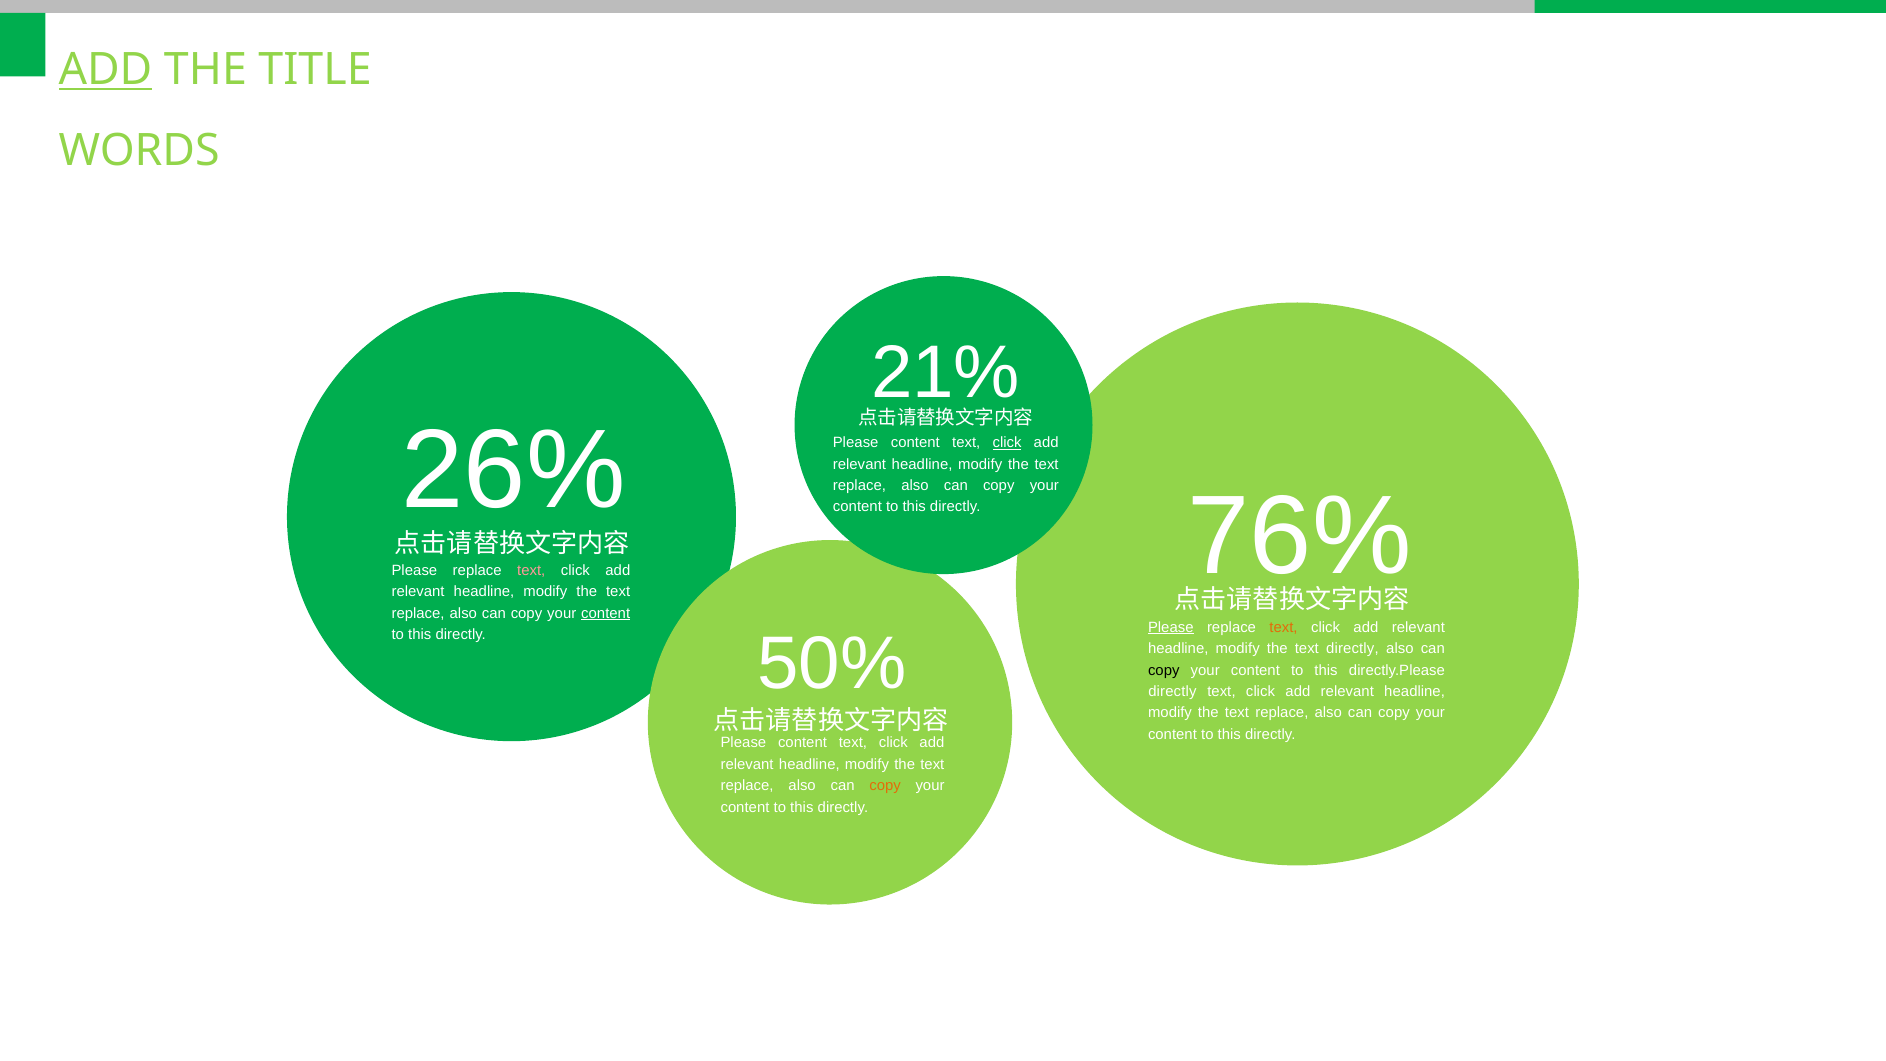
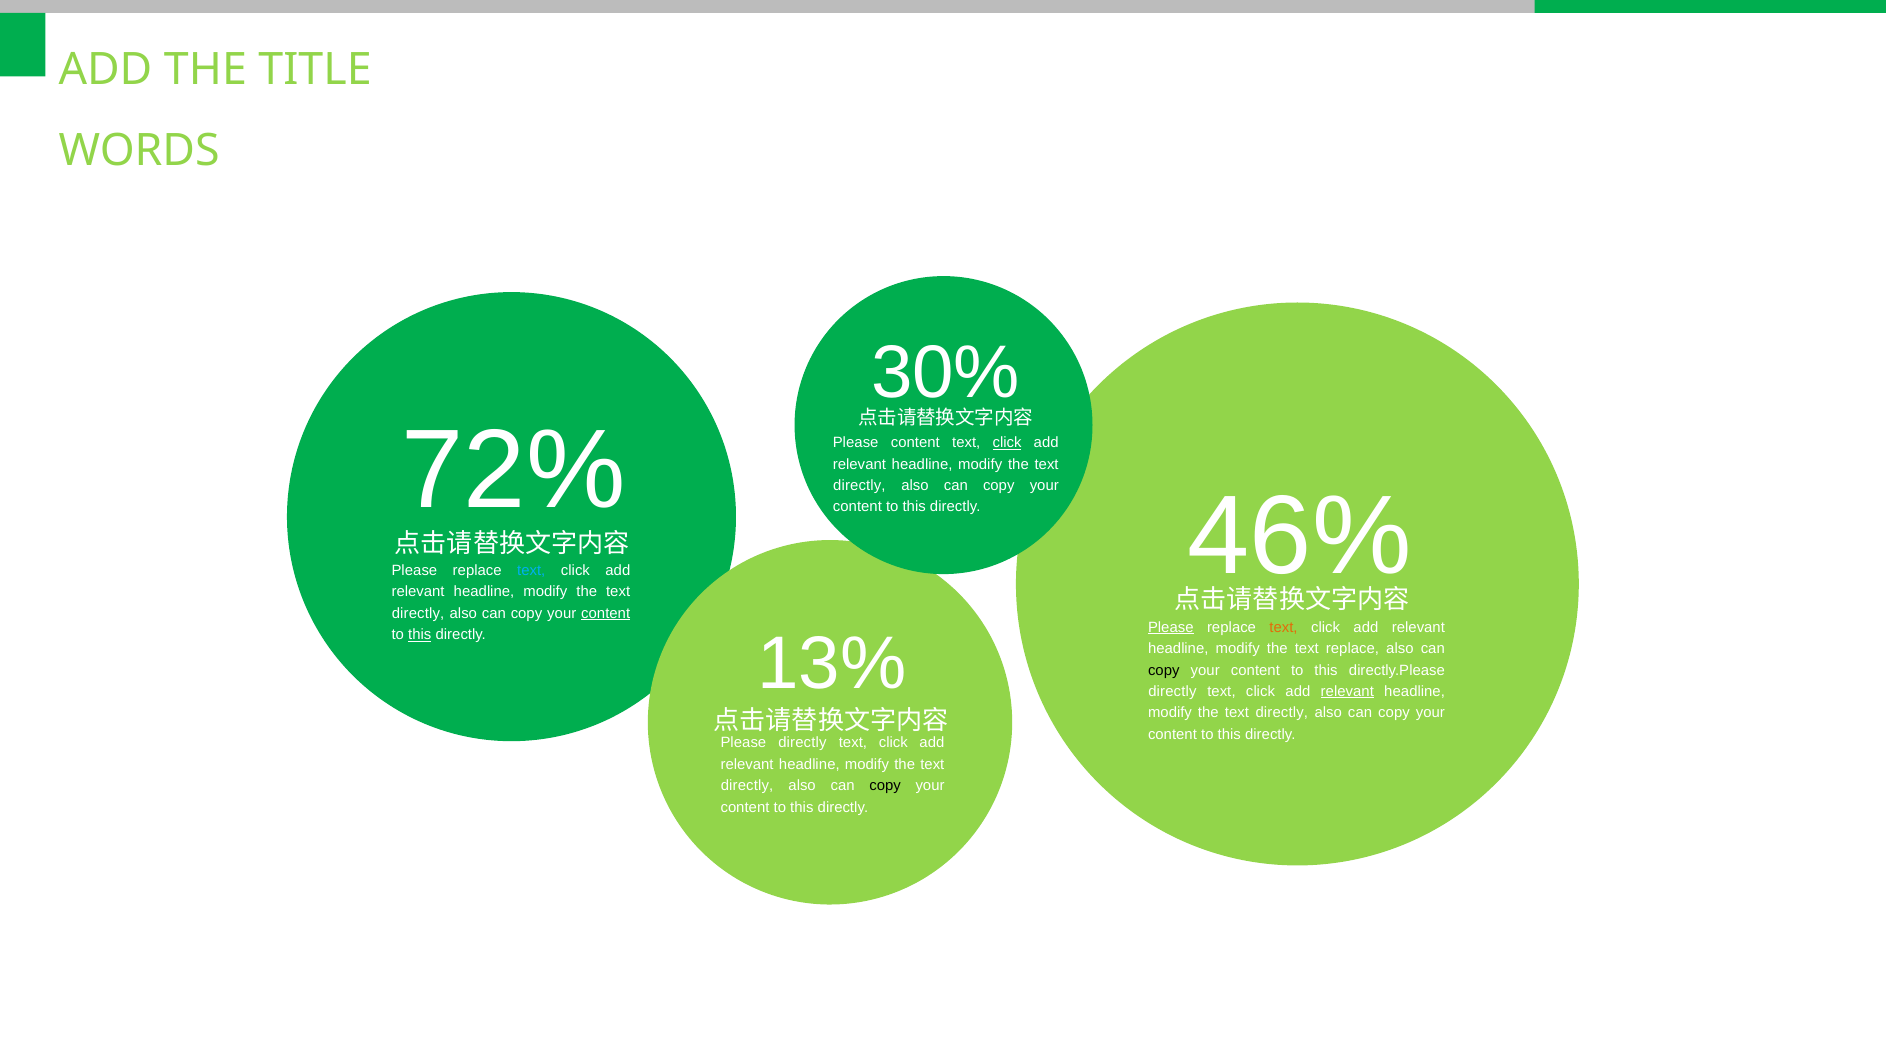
ADD underline: present -> none (105, 70)
21%: 21% -> 30% (945, 373)
26%: 26% -> 72% (514, 471)
replace: replace -> directly (859, 486)
76%: 76% -> 46% (1300, 537)
text colour: pink -> light blue (531, 570)
replace: replace -> directly (418, 613)
this underline: none -> present (420, 635)
50%: 50% -> 13% (832, 664)
text directly: directly -> replace (1352, 649)
relevant underline: none -> present (1347, 691)
replace: replace -> directly (1282, 713)
content: content -> directly (802, 743)
replace: replace -> directly (747, 786)
copy colour: orange -> black (885, 786)
